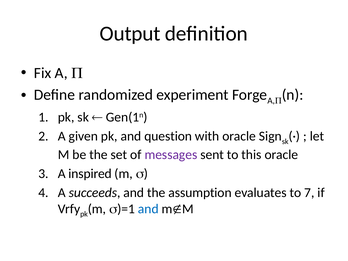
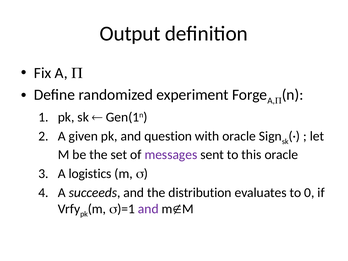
inspired: inspired -> logistics (90, 174)
assumption: assumption -> distribution (200, 193)
7: 7 -> 0 (309, 193)
and colour: blue -> purple (148, 209)
